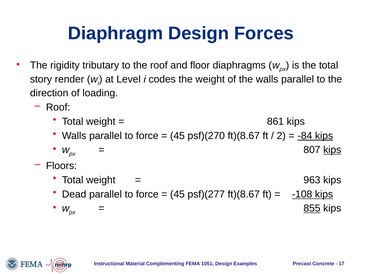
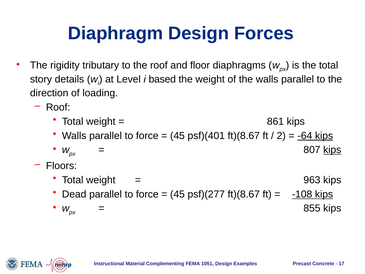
render: render -> details (69, 79)
codes: codes -> based (162, 79)
psf)(270: psf)(270 -> psf)(401 (206, 136)
-84: -84 -> -64 (305, 136)
855 underline: present -> none (312, 208)
